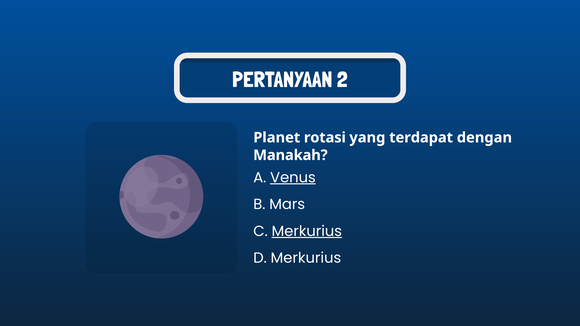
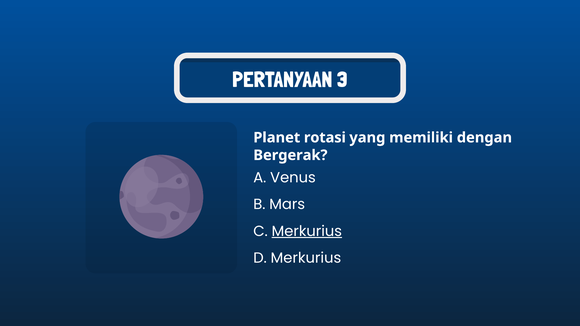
2: 2 -> 3 (342, 80)
terdapat: terdapat -> memiliki (421, 138)
Manakah: Manakah -> Bergerak (290, 155)
Venus underline: present -> none (293, 178)
